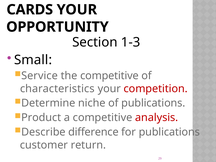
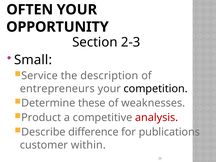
CARDS: CARDS -> OFTEN (30, 10)
1-3: 1-3 -> 2-3 (131, 42)
the competitive: competitive -> description (109, 76)
characteristics: characteristics -> entrepreneurs (57, 89)
competition colour: red -> black (156, 89)
niche: niche -> these (92, 103)
of publications: publications -> weaknesses (153, 103)
return: return -> within (88, 145)
